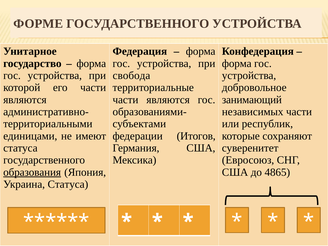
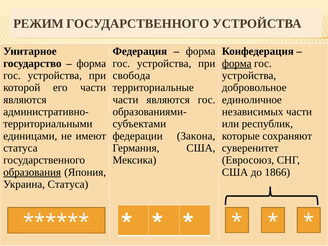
ФОРМЕ: ФОРМЕ -> РЕЖИМ (38, 24)
форма underline: none -> present (237, 63)
занимающий: занимающий -> единоличное (252, 100)
Итогов: Итогов -> Закона (196, 136)
4865: 4865 -> 1866 (277, 172)
